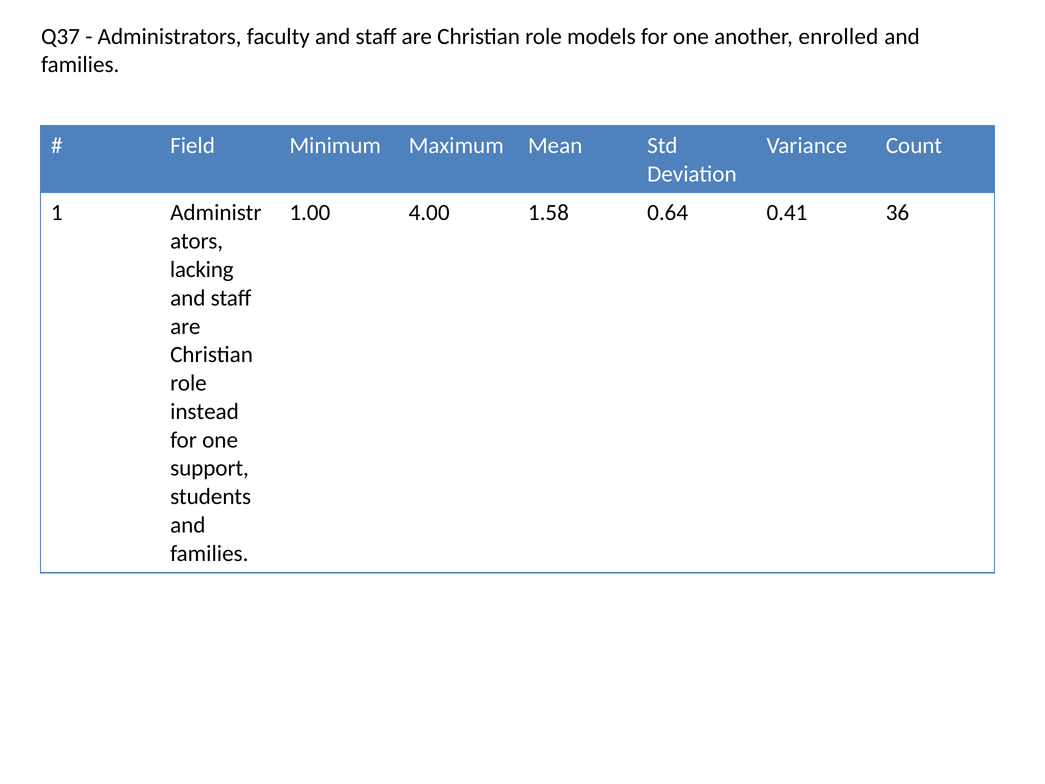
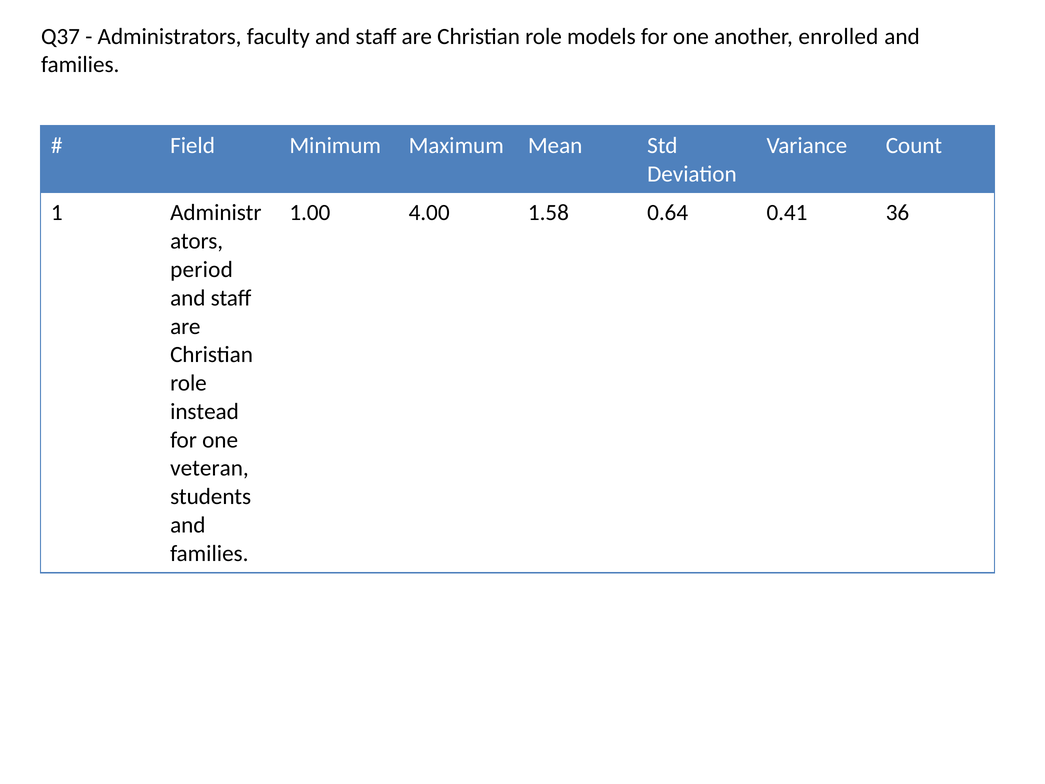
lacking: lacking -> period (202, 269)
support: support -> veteran (209, 468)
